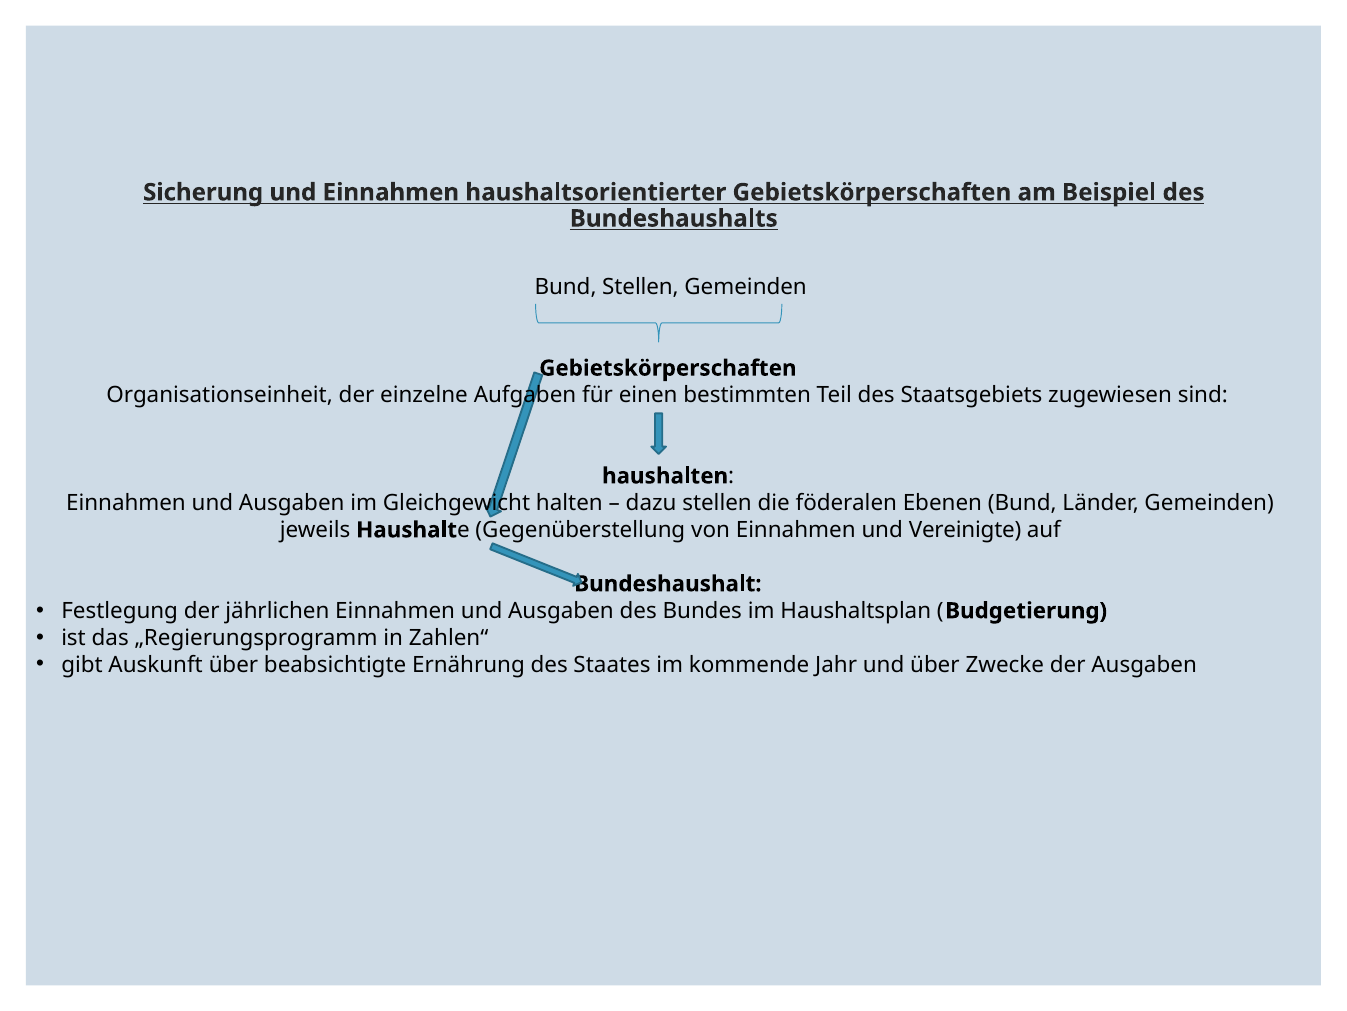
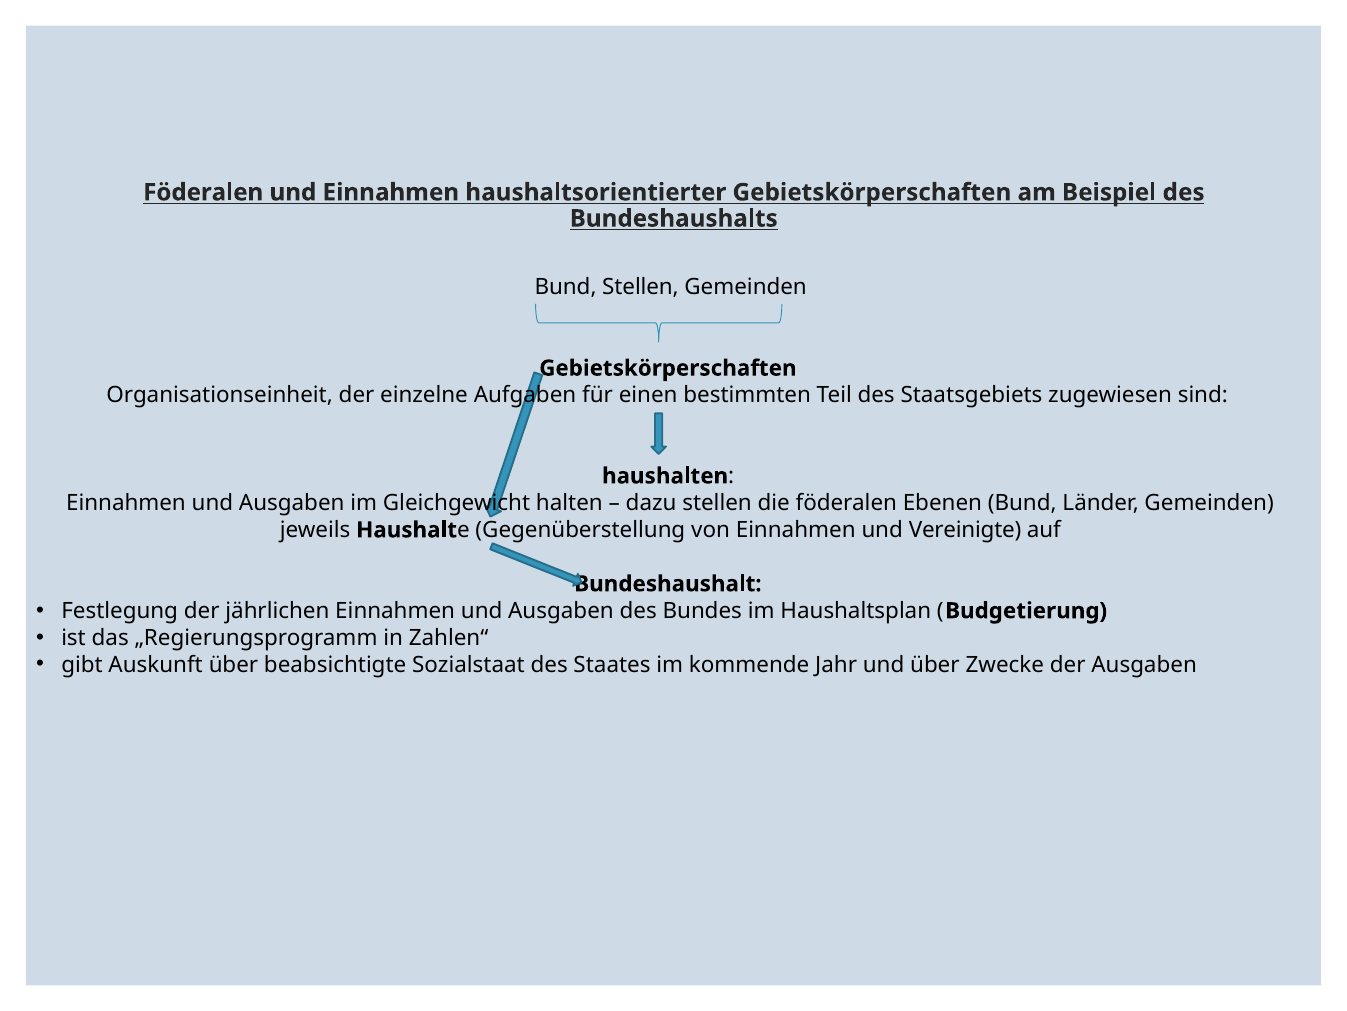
Sicherung: Sicherung -> Föderalen (203, 192)
Ernährung: Ernährung -> Sozialstaat (468, 664)
